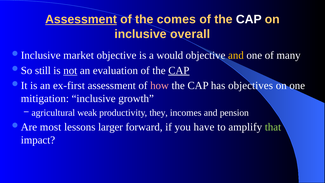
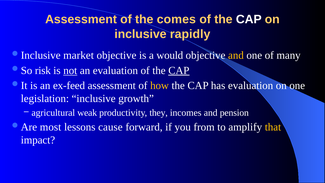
Assessment underline: present -> none (81, 19)
overall: overall -> rapidly (190, 34)
still: still -> risk (43, 70)
ex-first: ex-first -> ex-feed (69, 86)
how colour: pink -> yellow (160, 86)
has objectives: objectives -> evaluation (251, 86)
mitigation: mitigation -> legislation (45, 99)
larger: larger -> cause (110, 127)
have: have -> from (204, 127)
that colour: light green -> yellow (273, 127)
